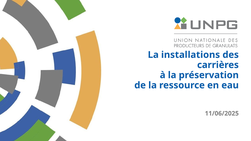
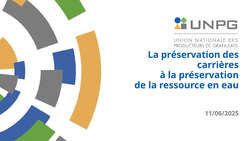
installations: installations -> préservation (191, 55)
